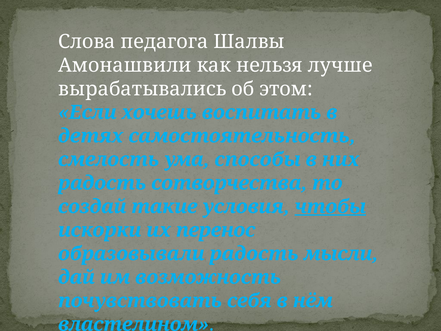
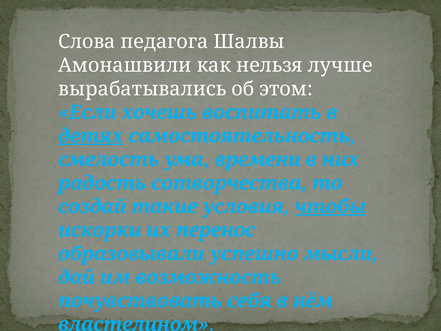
детях underline: none -> present (91, 136)
способы: способы -> времени (258, 159)
образовывали радость: радость -> успешно (254, 253)
